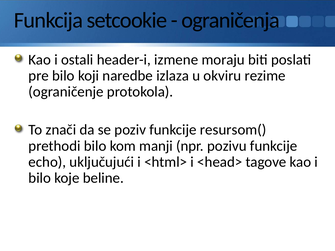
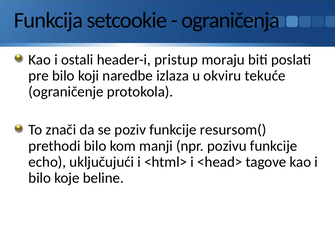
izmene: izmene -> pristup (176, 60)
rezime: rezime -> tekuće (265, 76)
